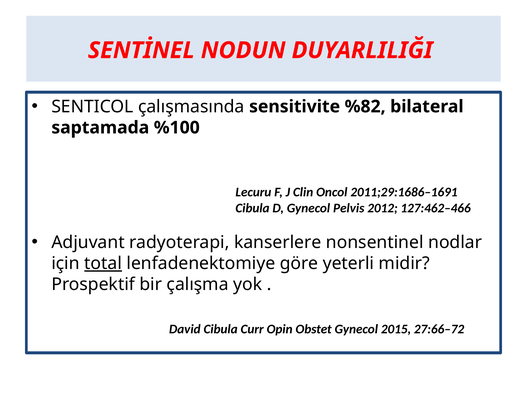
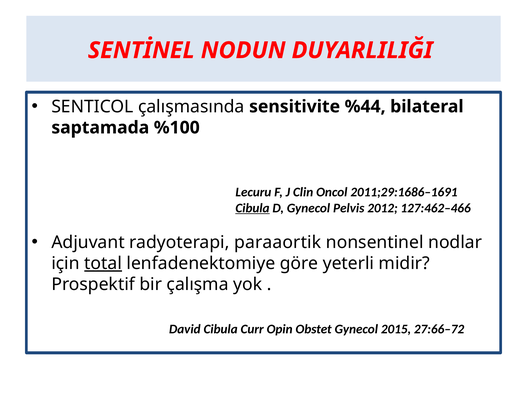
%82: %82 -> %44 (365, 107)
Cibula underline: none -> present (252, 208)
kanserlere: kanserlere -> paraaortik (278, 243)
